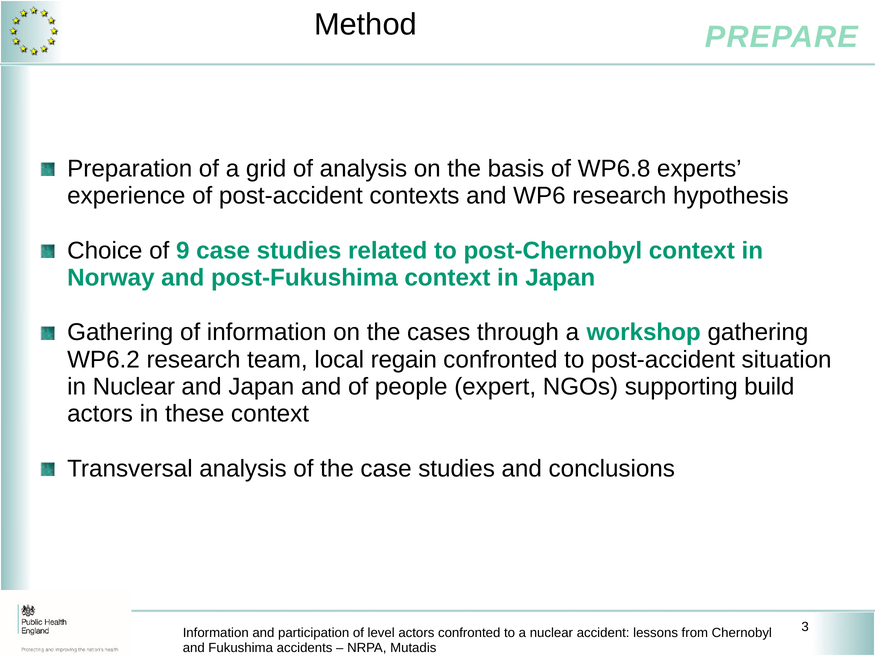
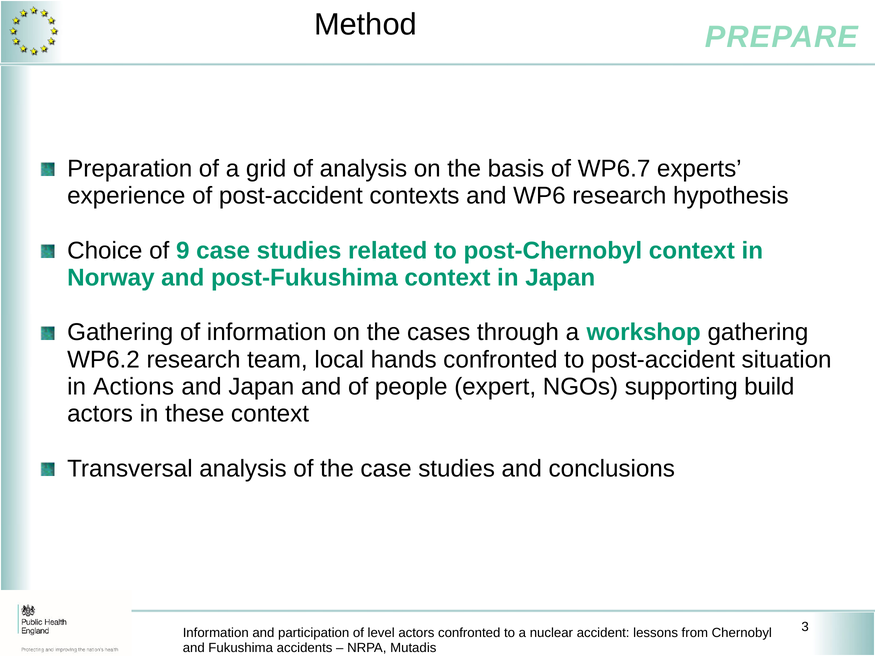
WP6.8: WP6.8 -> WP6.7 (614, 169)
regain: regain -> hands (404, 360)
in Nuclear: Nuclear -> Actions (134, 387)
